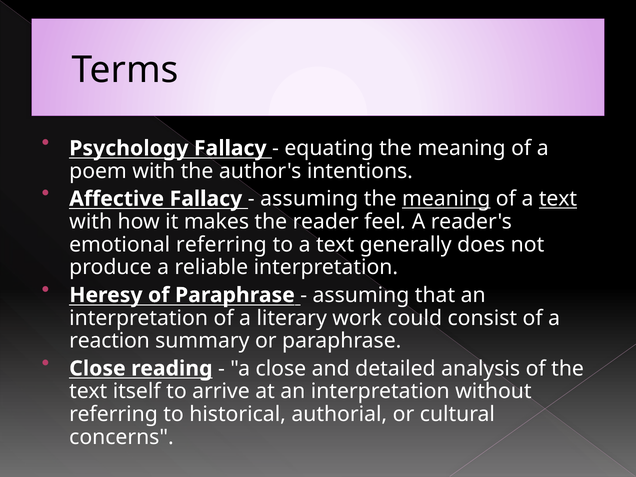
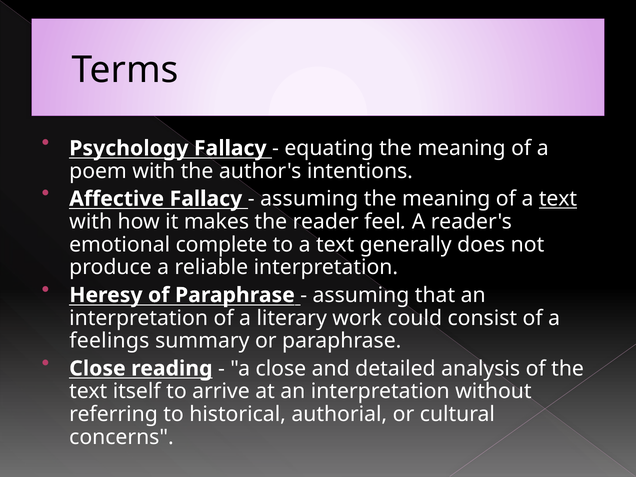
meaning underline: present -> none (446, 199)
emotional referring: referring -> complete (222, 245)
reaction: reaction -> feelings (109, 341)
